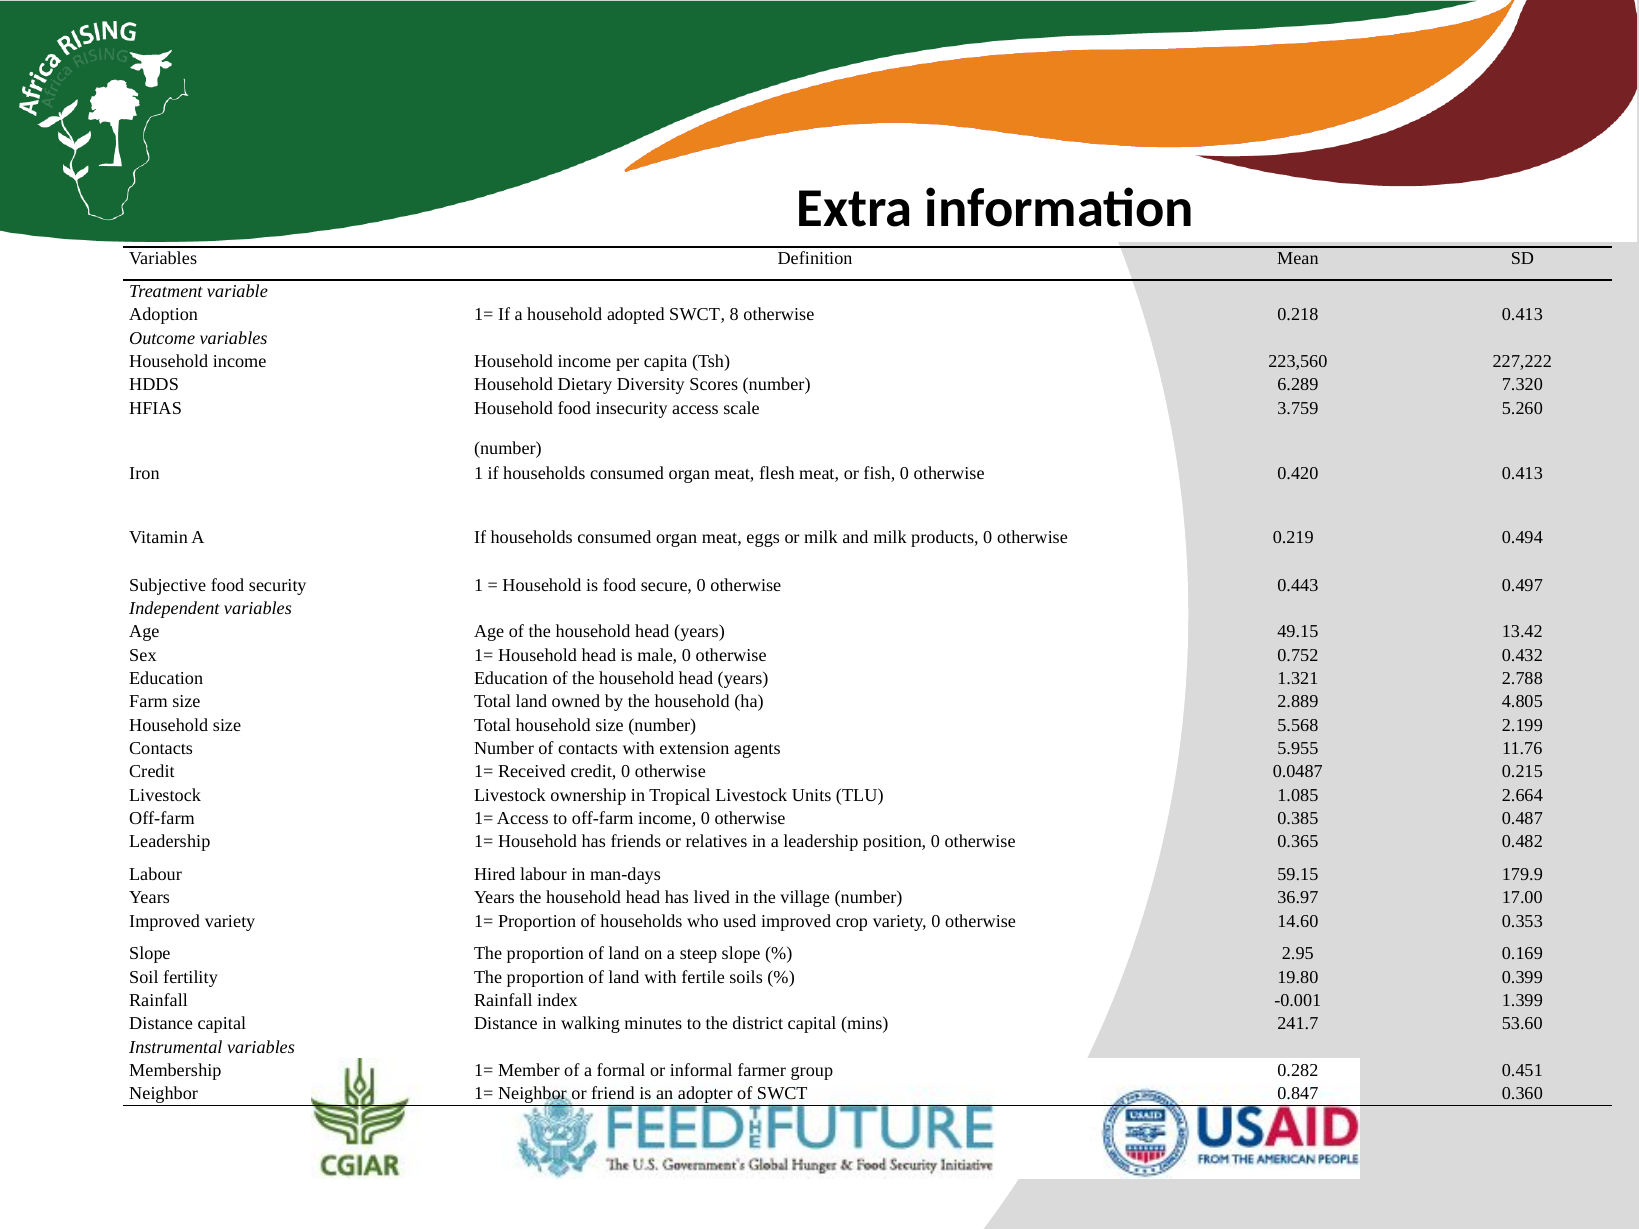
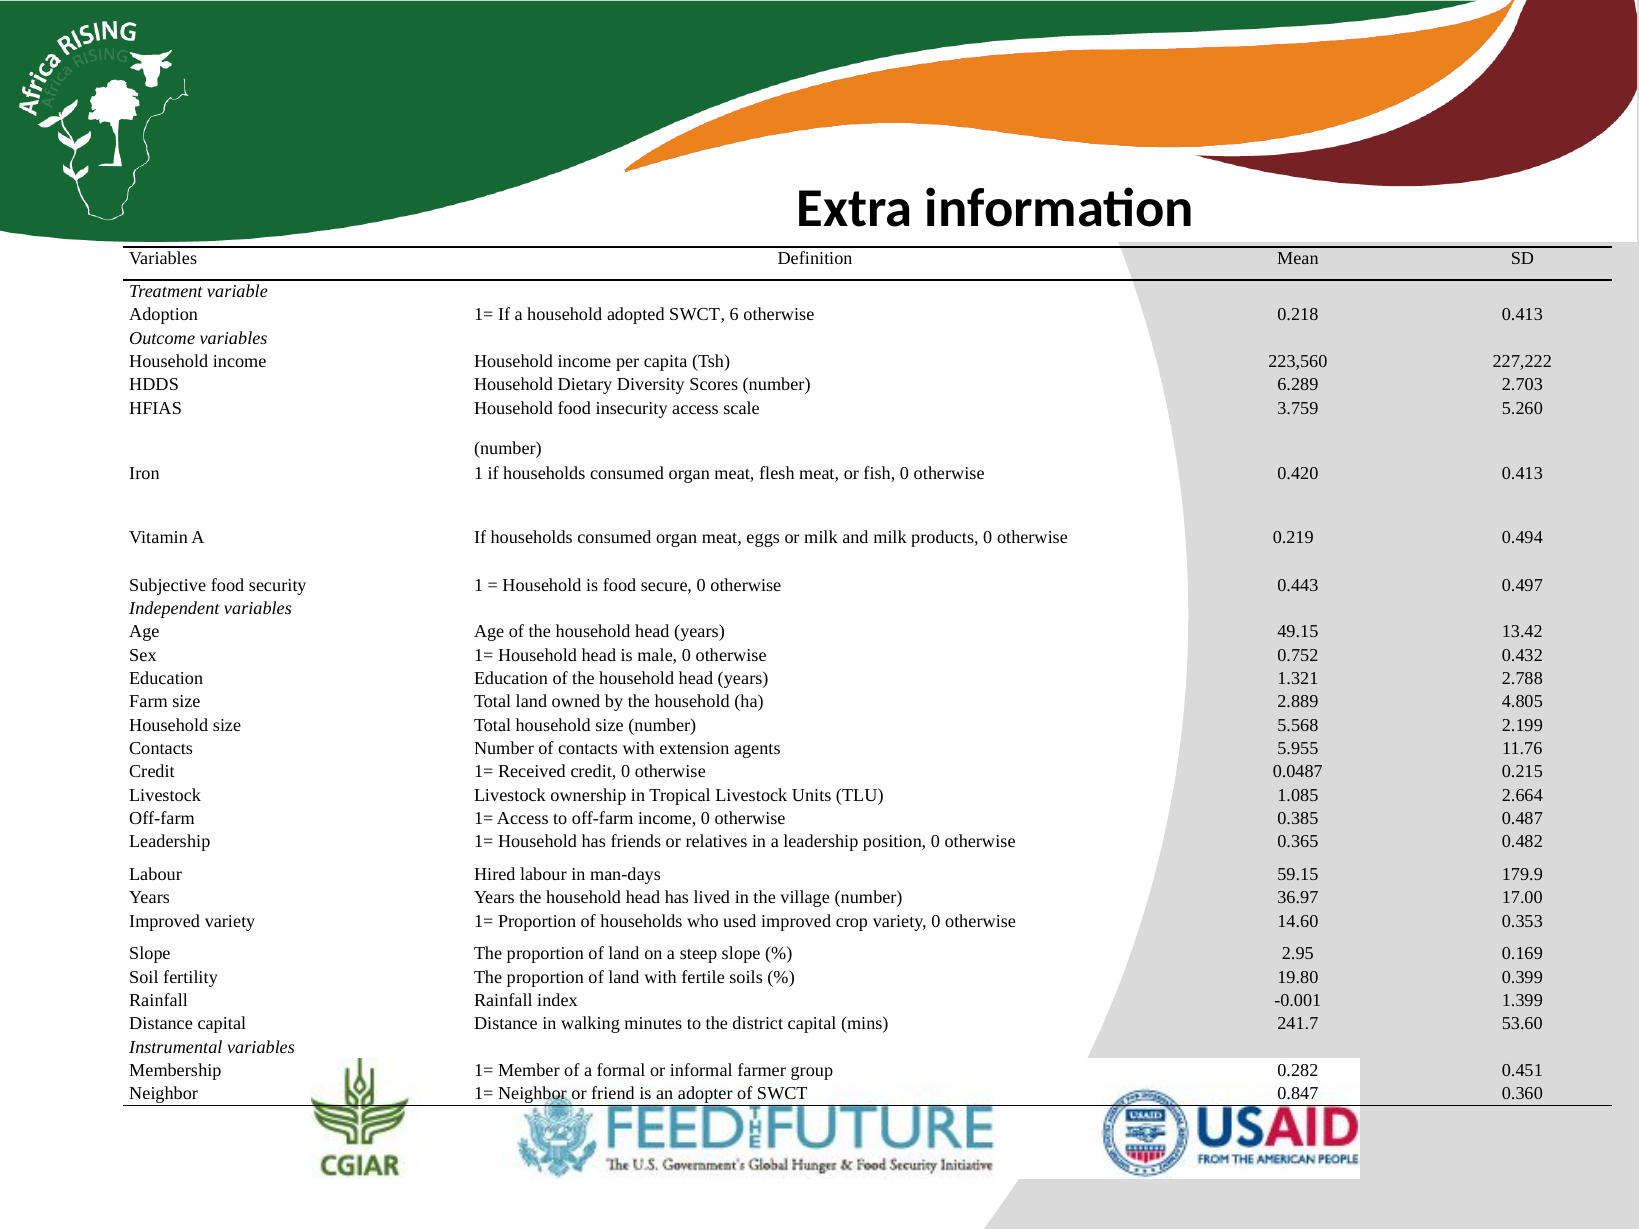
8: 8 -> 6 (734, 315)
7.320: 7.320 -> 2.703 (1522, 385)
